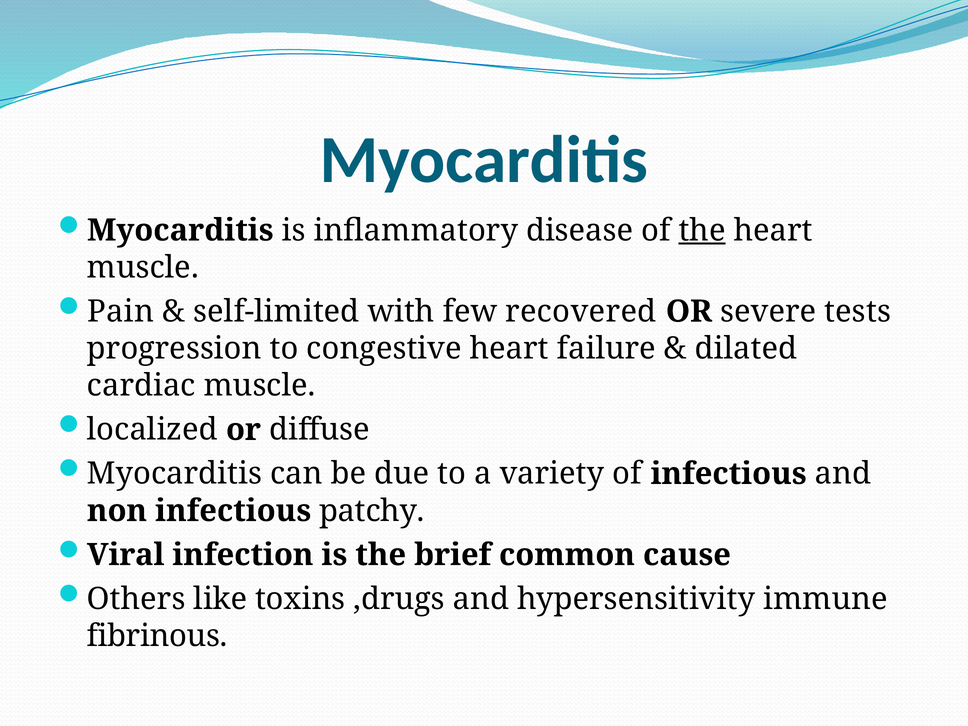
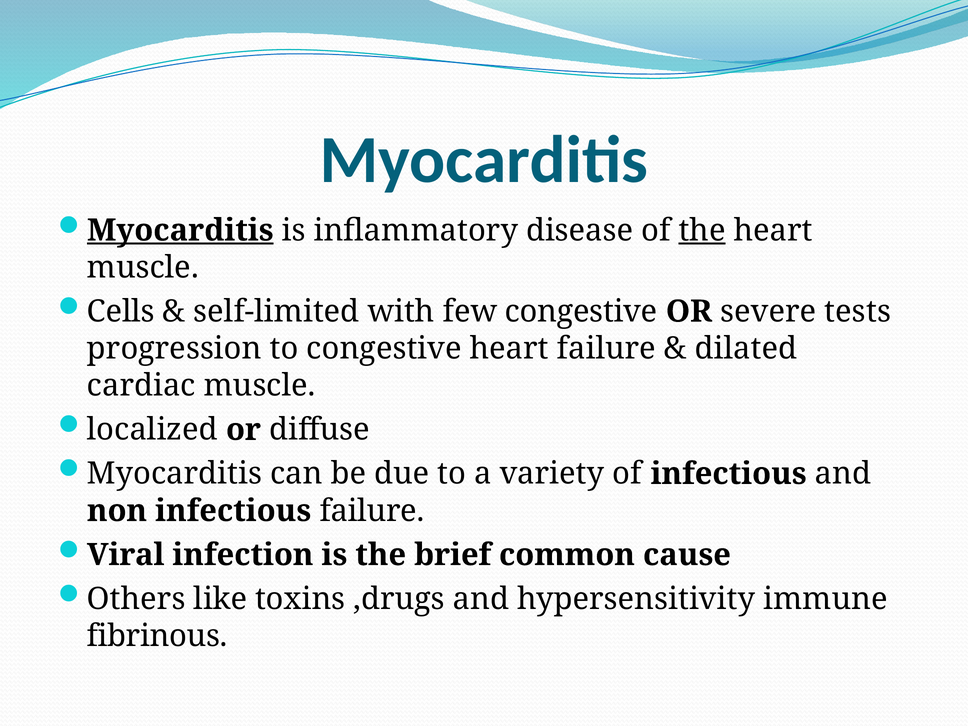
Myocarditis underline: none -> present (180, 230)
Pain: Pain -> Cells (121, 311)
few recovered: recovered -> congestive (581, 311)
infectious patchy: patchy -> failure (372, 511)
